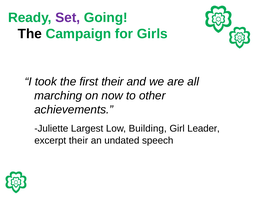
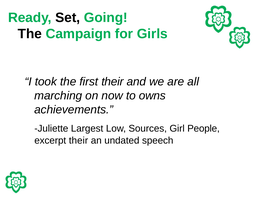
Set colour: purple -> black (68, 18)
other: other -> owns (152, 96)
Building: Building -> Sources (148, 128)
Leader: Leader -> People (204, 128)
